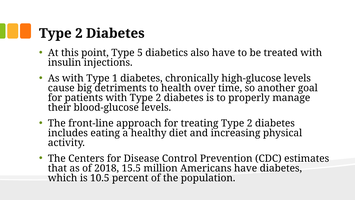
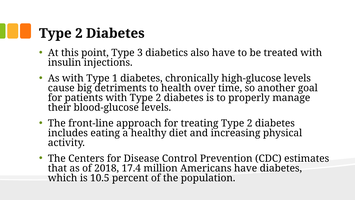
5: 5 -> 3 (140, 53)
15.5: 15.5 -> 17.4 (131, 168)
